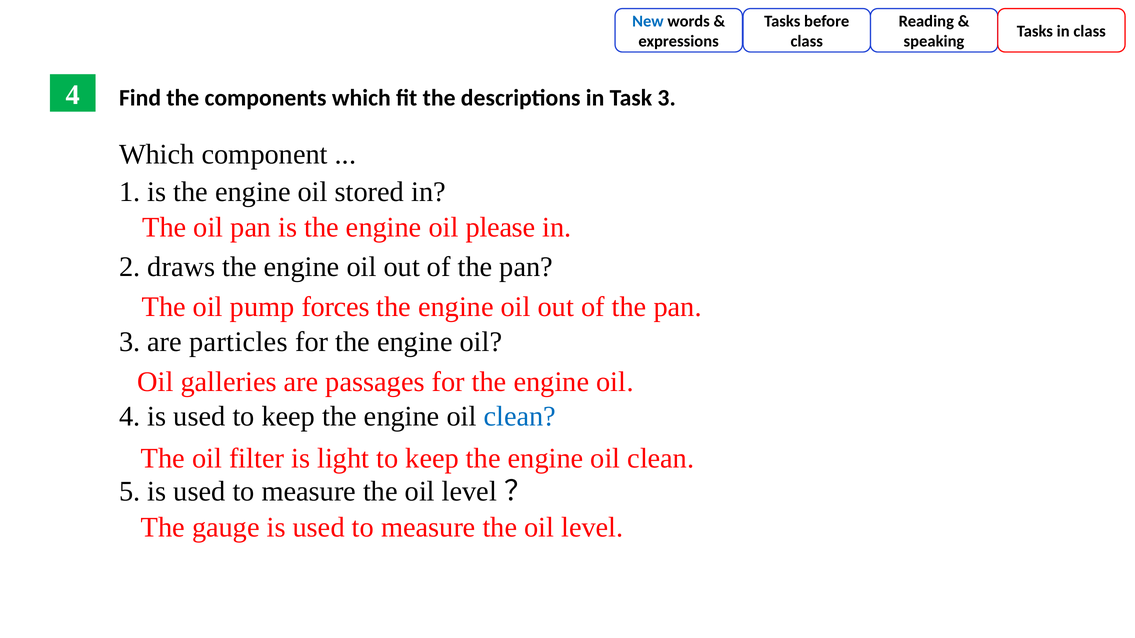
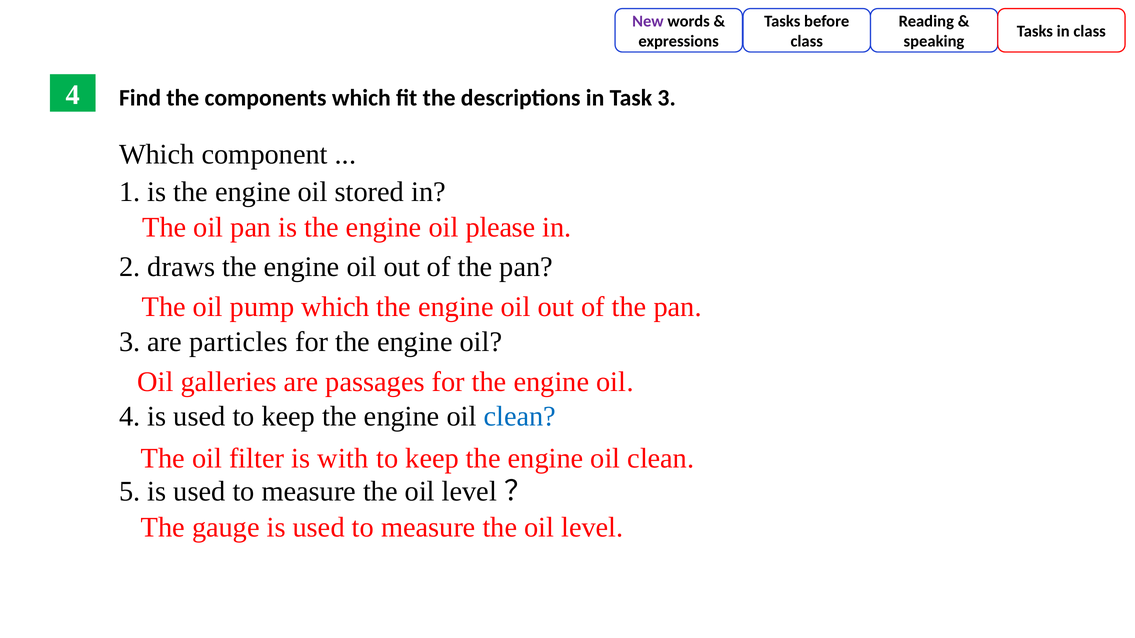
New colour: blue -> purple (648, 21)
pump forces: forces -> which (336, 307)
light: light -> with (343, 459)
